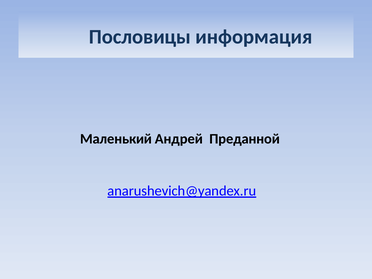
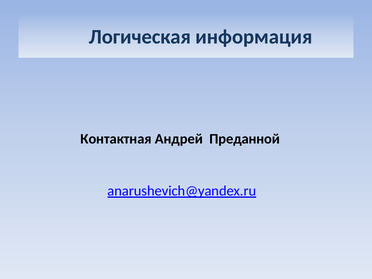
Пословицы: Пословицы -> Логическая (140, 37)
Маленький: Маленький -> Контактная (116, 139)
